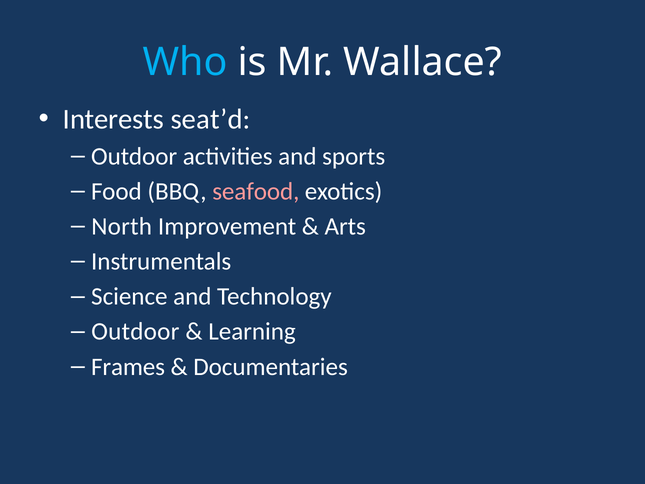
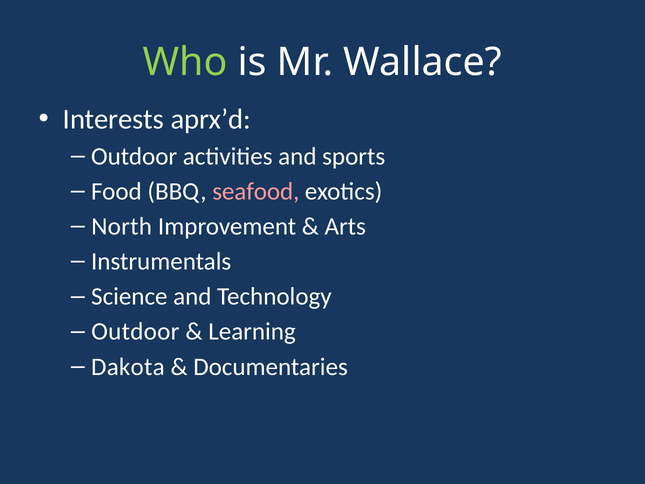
Who colour: light blue -> light green (185, 62)
seat’d: seat’d -> aprx’d (211, 119)
Frames: Frames -> Dakota (128, 367)
